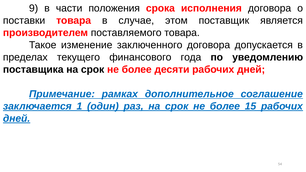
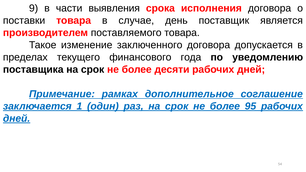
положения: положения -> выявления (114, 8)
этом: этом -> день (176, 21)
15: 15 -> 95 (250, 106)
